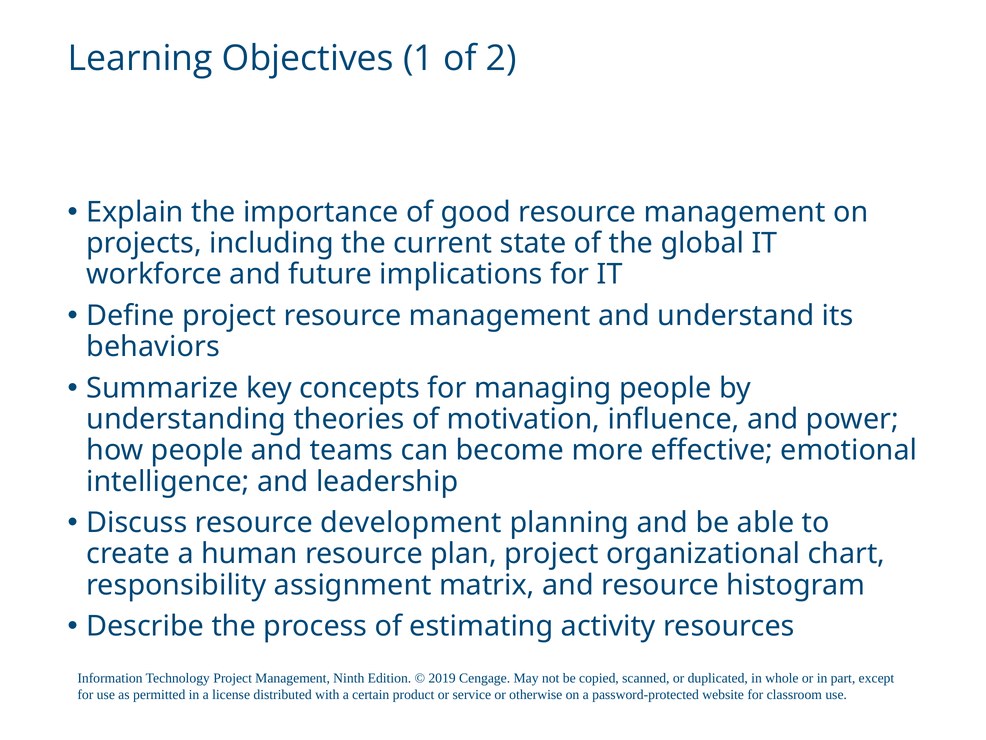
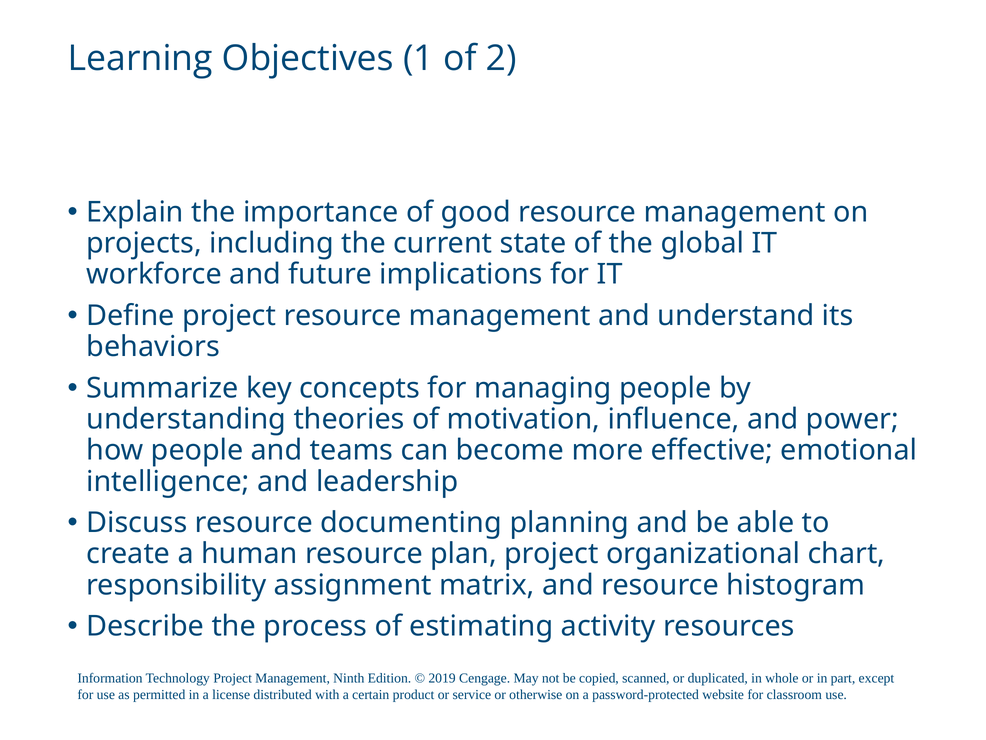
development: development -> documenting (411, 523)
